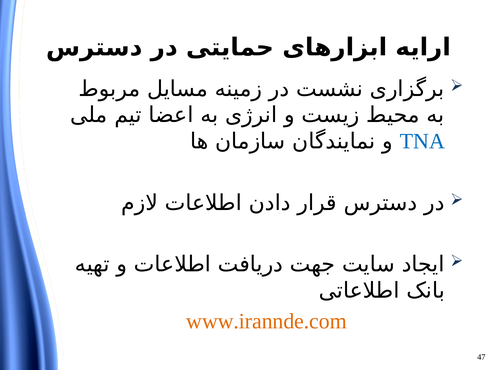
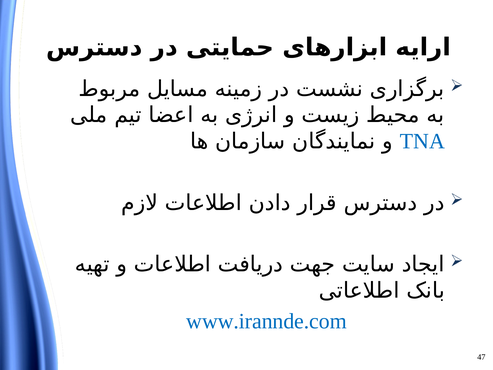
www.irannde.com colour: orange -> blue (267, 321)
